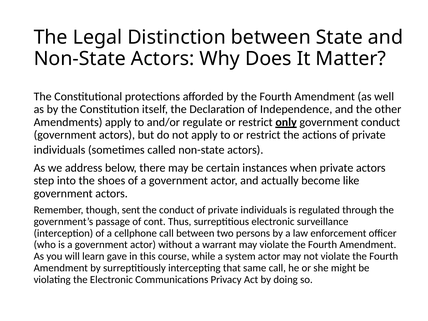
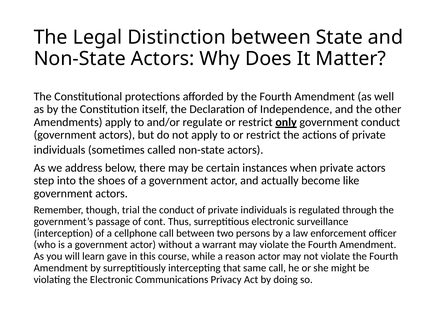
sent: sent -> trial (131, 210)
system: system -> reason (240, 256)
